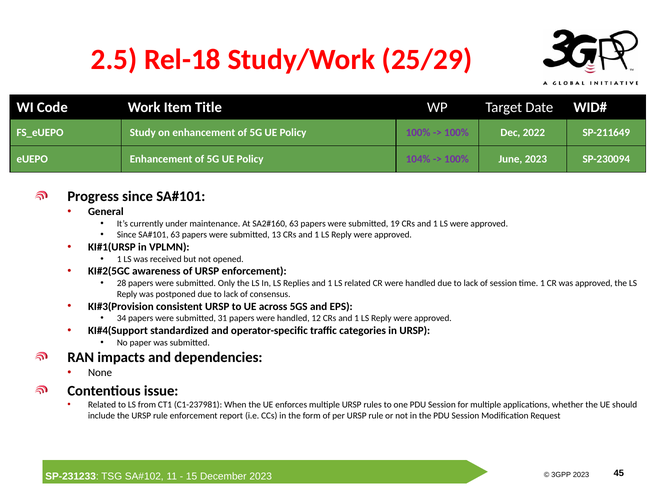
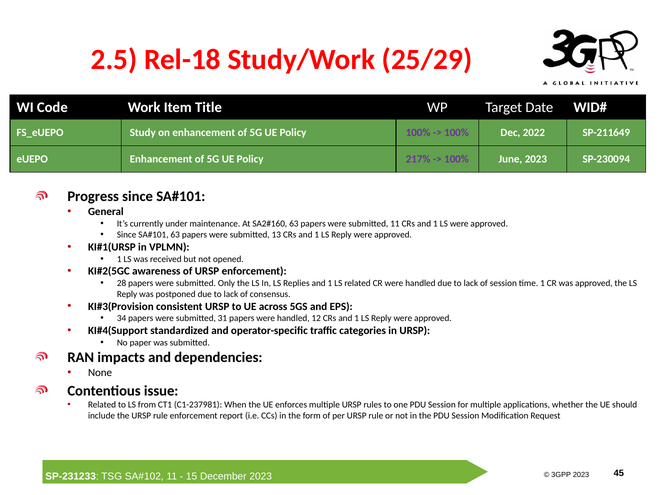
104%: 104% -> 217% (418, 159)
submitted 19: 19 -> 11 (395, 224)
